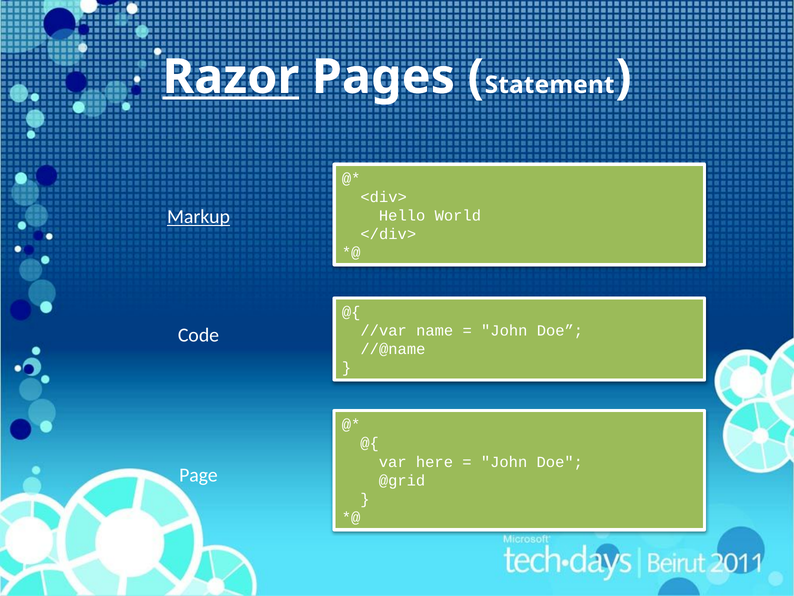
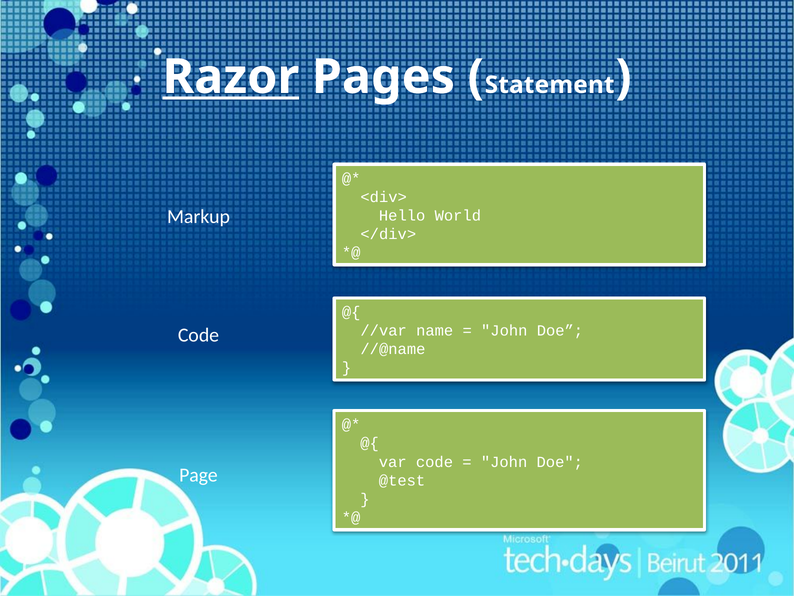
Markup underline: present -> none (199, 217)
var here: here -> code (434, 462)
@grid: @grid -> @test (402, 480)
